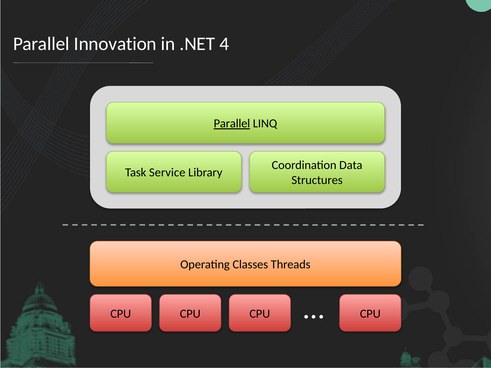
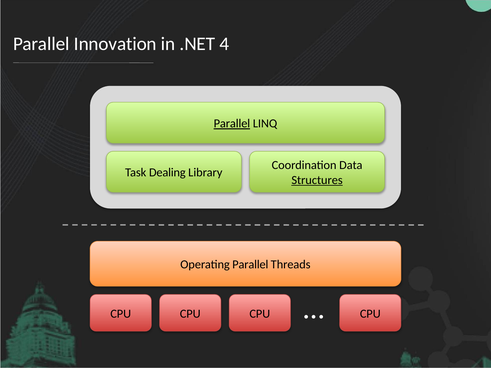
Service: Service -> Dealing (167, 173)
Structures underline: none -> present (317, 180)
Operating Classes: Classes -> Parallel (250, 265)
